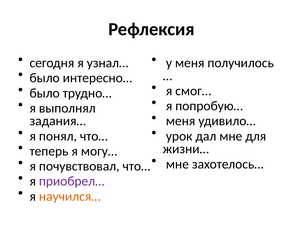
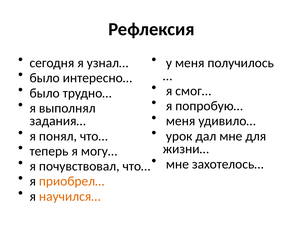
приобрел… colour: purple -> orange (72, 182)
